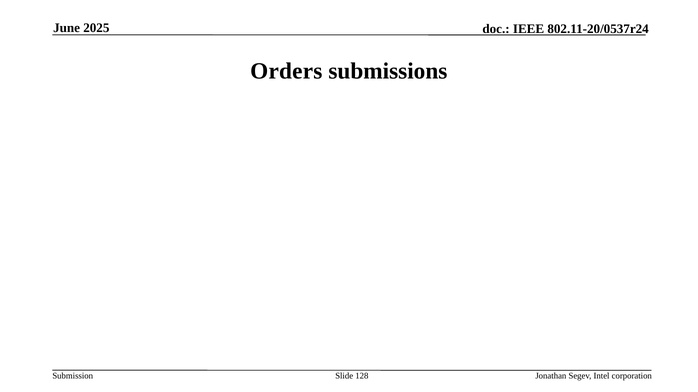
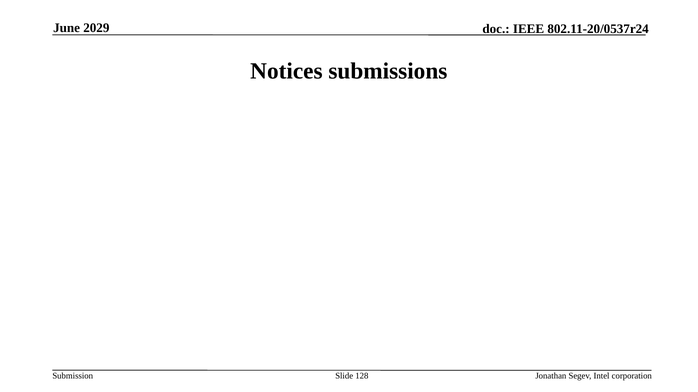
2025: 2025 -> 2029 (96, 28)
Orders: Orders -> Notices (286, 71)
